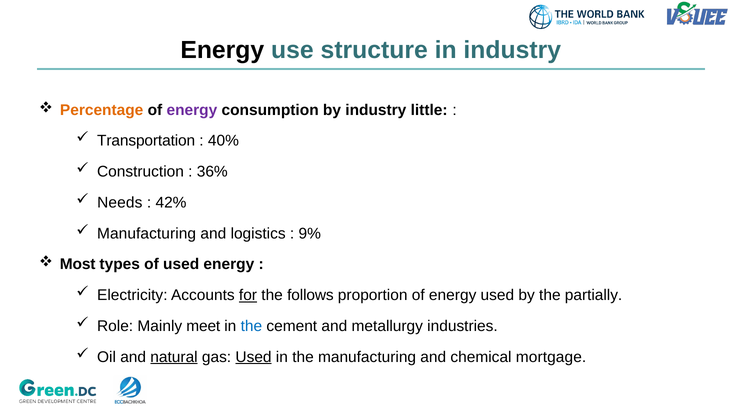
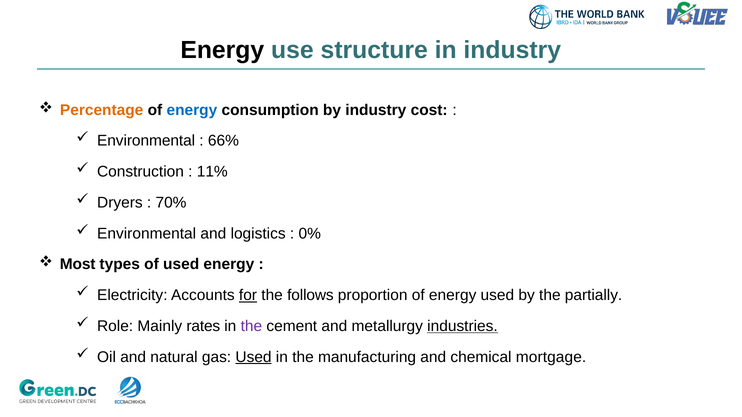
energy colour: purple -> blue (192, 110)
little: little -> cost (429, 110)
Transportation: Transportation -> Environmental (146, 141)
40%: 40% -> 66% (223, 141)
36%: 36% -> 11% (212, 172)
Needs: Needs -> Dryers (120, 203)
42%: 42% -> 70% (171, 203)
Manufacturing: Manufacturing -> Environmental (147, 234)
9%: 9% -> 0% (310, 234)
meet: meet -> rates (203, 326)
the colour: blue -> purple (251, 326)
industries underline: none -> present (462, 326)
natural underline: present -> none (174, 357)
